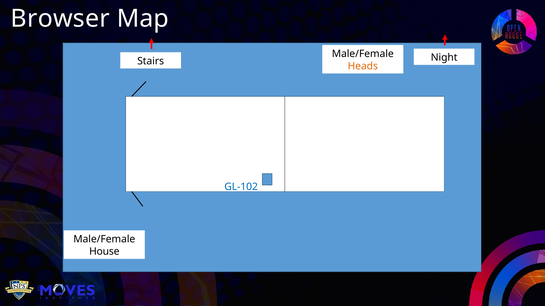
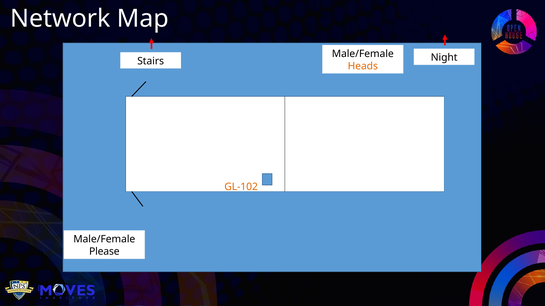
Browser: Browser -> Network (60, 19)
GL-102 colour: blue -> orange (241, 187)
House: House -> Please (104, 252)
